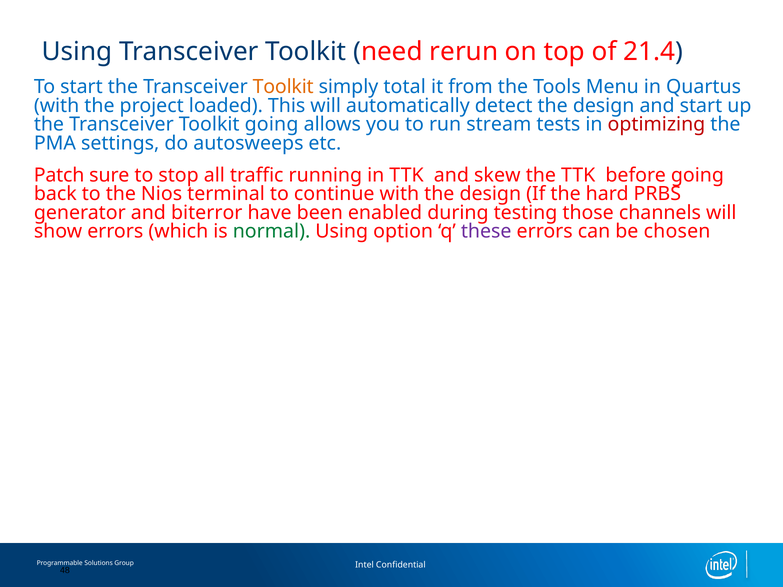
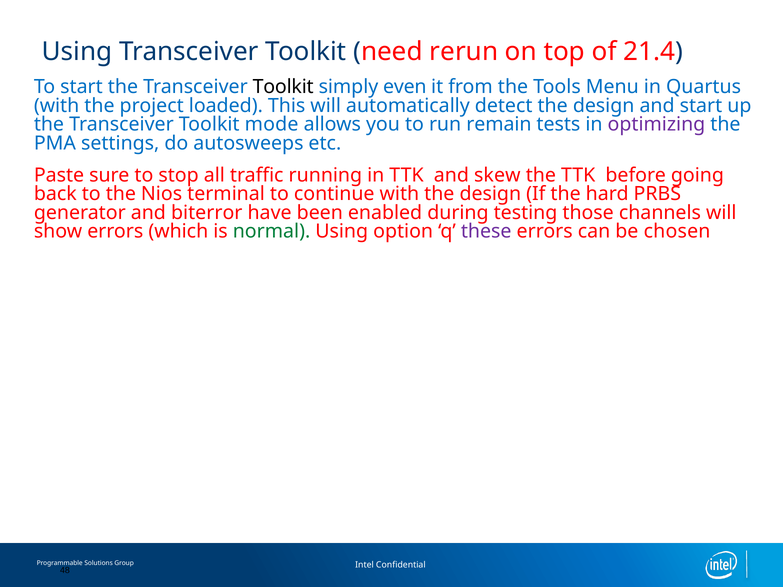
Toolkit colour: orange -> black (283, 87)
total: total -> even (405, 87)
Toolkit going: going -> mode (272, 124)
stream: stream -> remain (499, 124)
optimizing colour: red -> purple (656, 124)
Patch: Patch -> Paste (59, 175)
